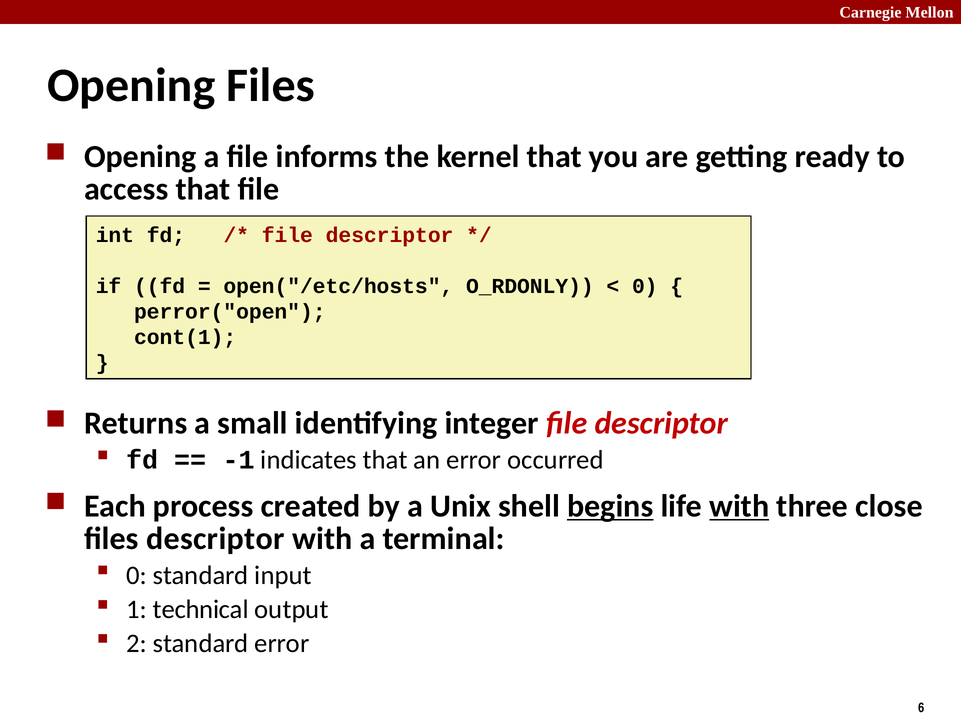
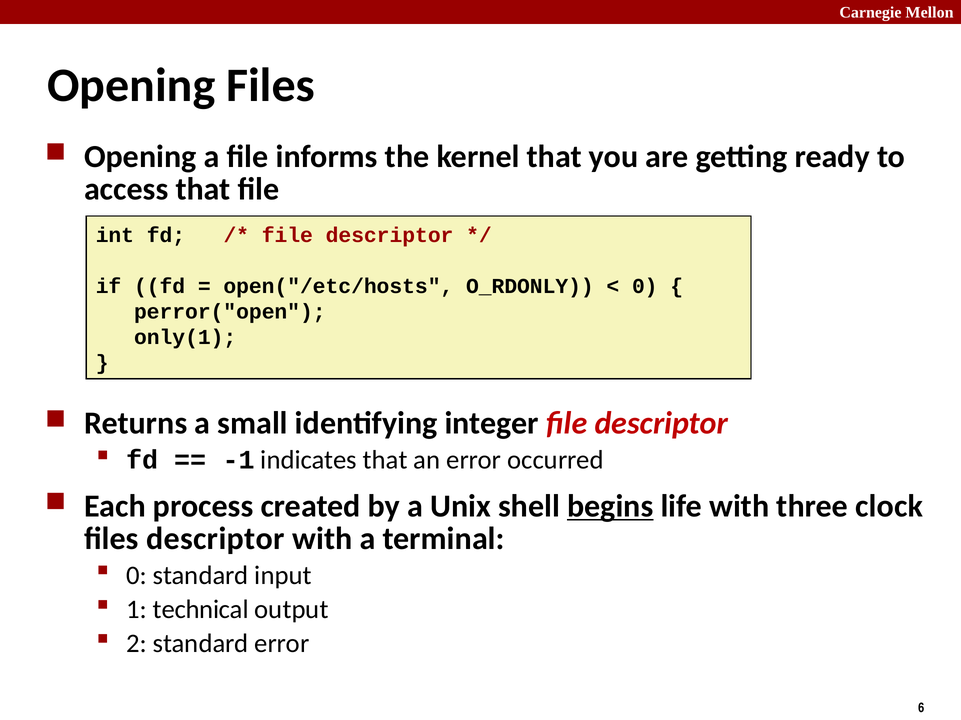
cont(1: cont(1 -> only(1 (185, 338)
with underline: present -> none (739, 507)
close: close -> clock (889, 507)
